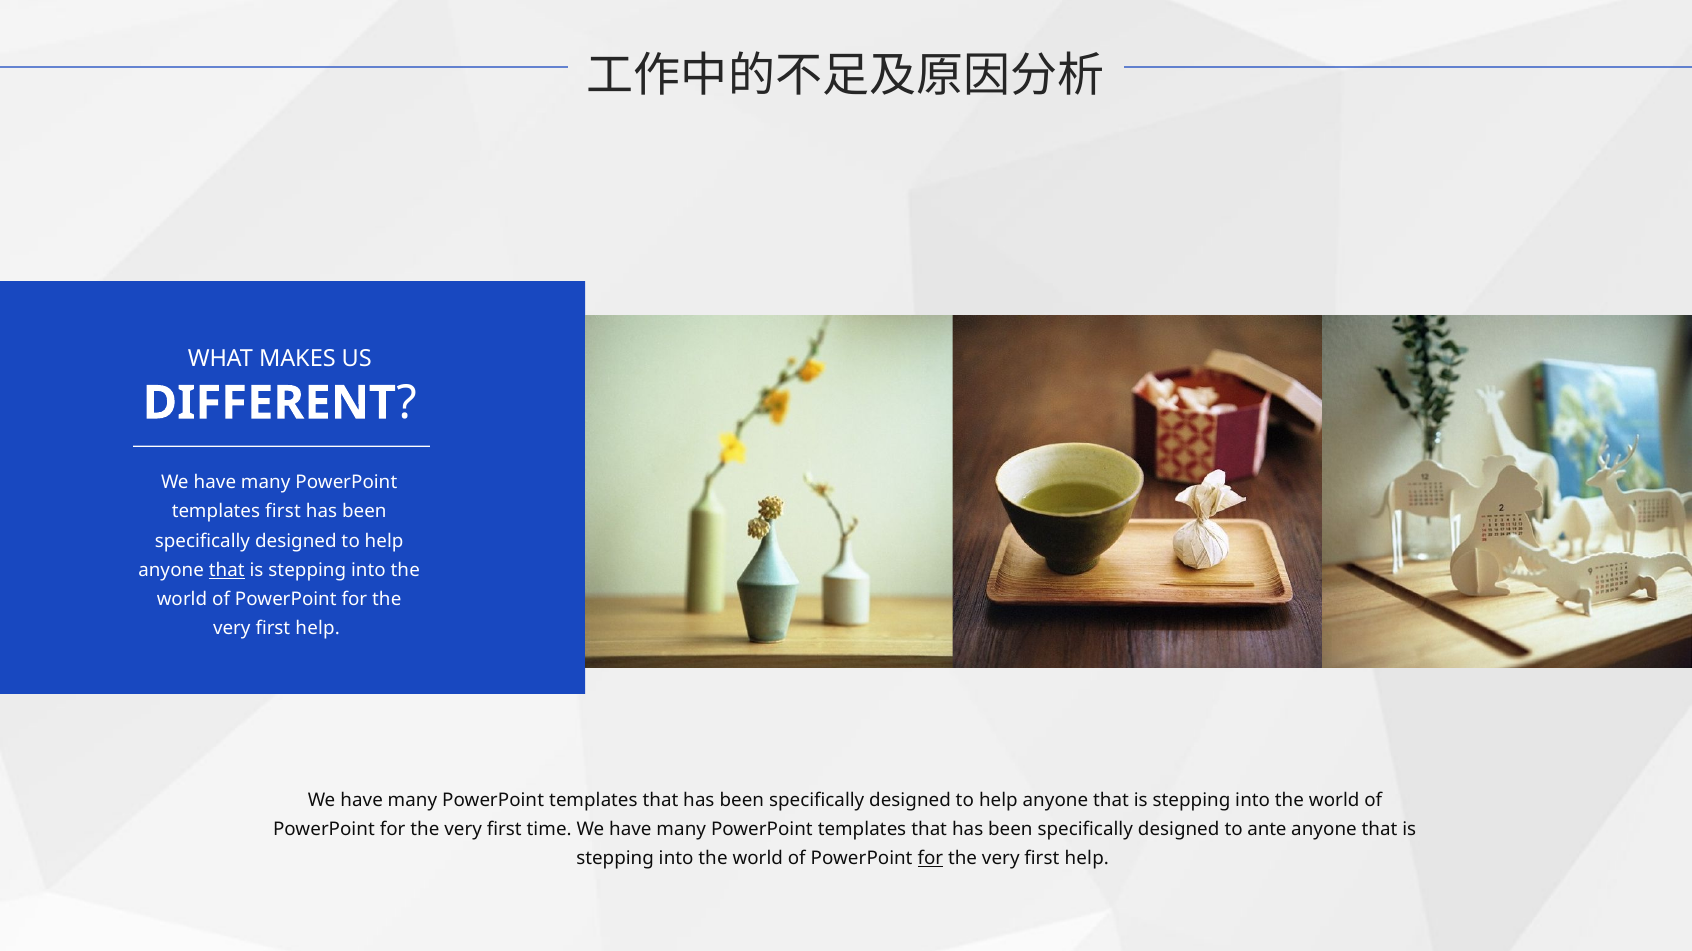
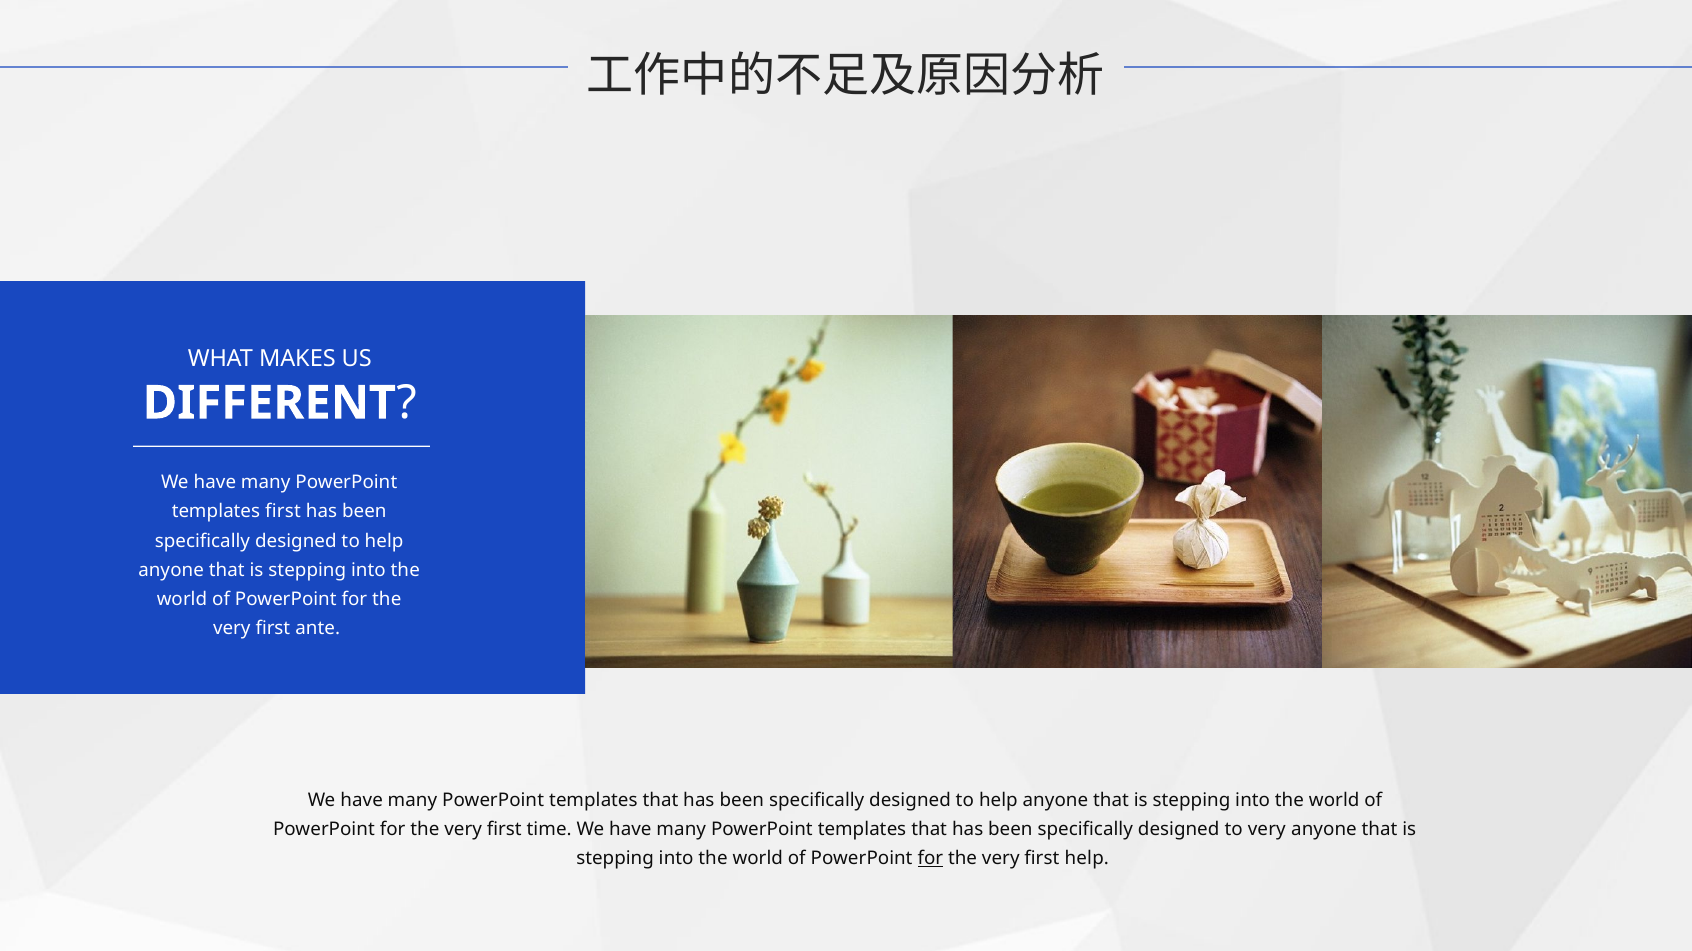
that underline: present -> none (227, 570)
help: help -> ante (318, 629)
to ante: ante -> very (1267, 829)
